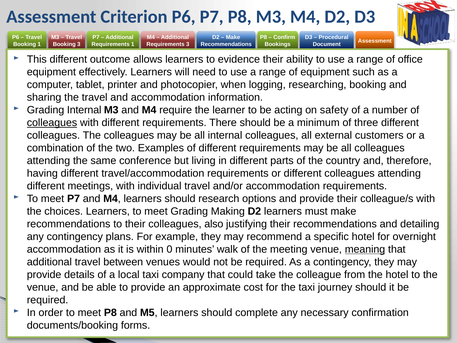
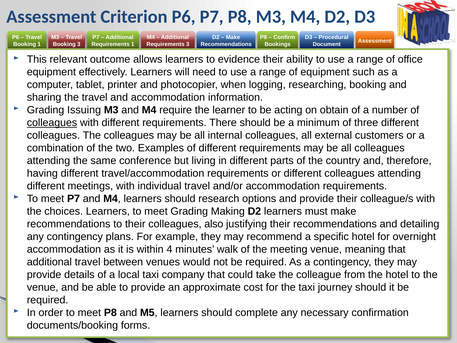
This different: different -> relevant (68, 59)
Grading Internal: Internal -> Issuing (84, 110)
safety: safety -> obtain (334, 110)
0: 0 -> 4 (169, 249)
meaning underline: present -> none (365, 249)
